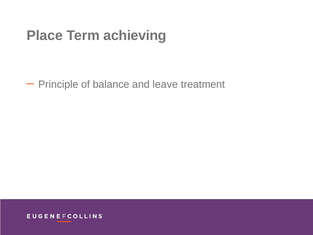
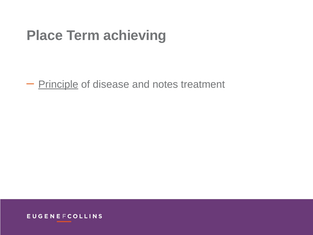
Principle underline: none -> present (58, 84)
balance: balance -> disease (111, 84)
leave: leave -> notes (165, 84)
